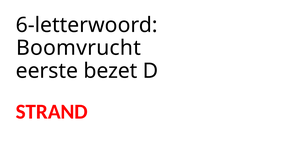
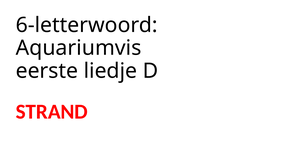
Boomvrucht: Boomvrucht -> Aquariumvis (79, 48)
bezet: bezet -> liedje (110, 71)
